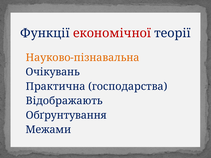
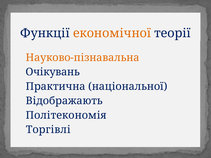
економічної colour: red -> orange (112, 33)
господарства: господарства -> національної (128, 87)
Обґрунтування: Обґрунтування -> Політекономія (66, 115)
Межами: Межами -> Торгівлі (48, 130)
